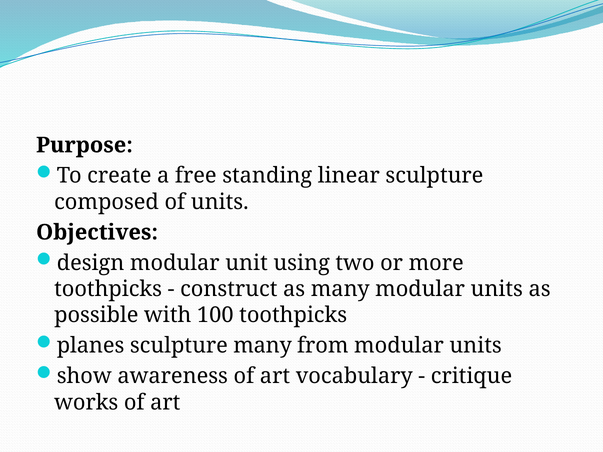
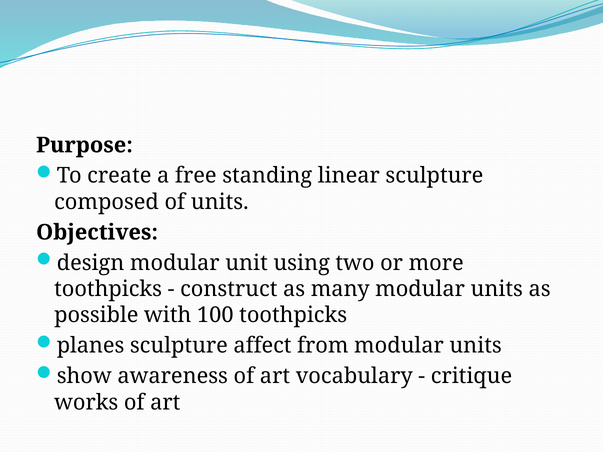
sculpture many: many -> affect (262, 346)
